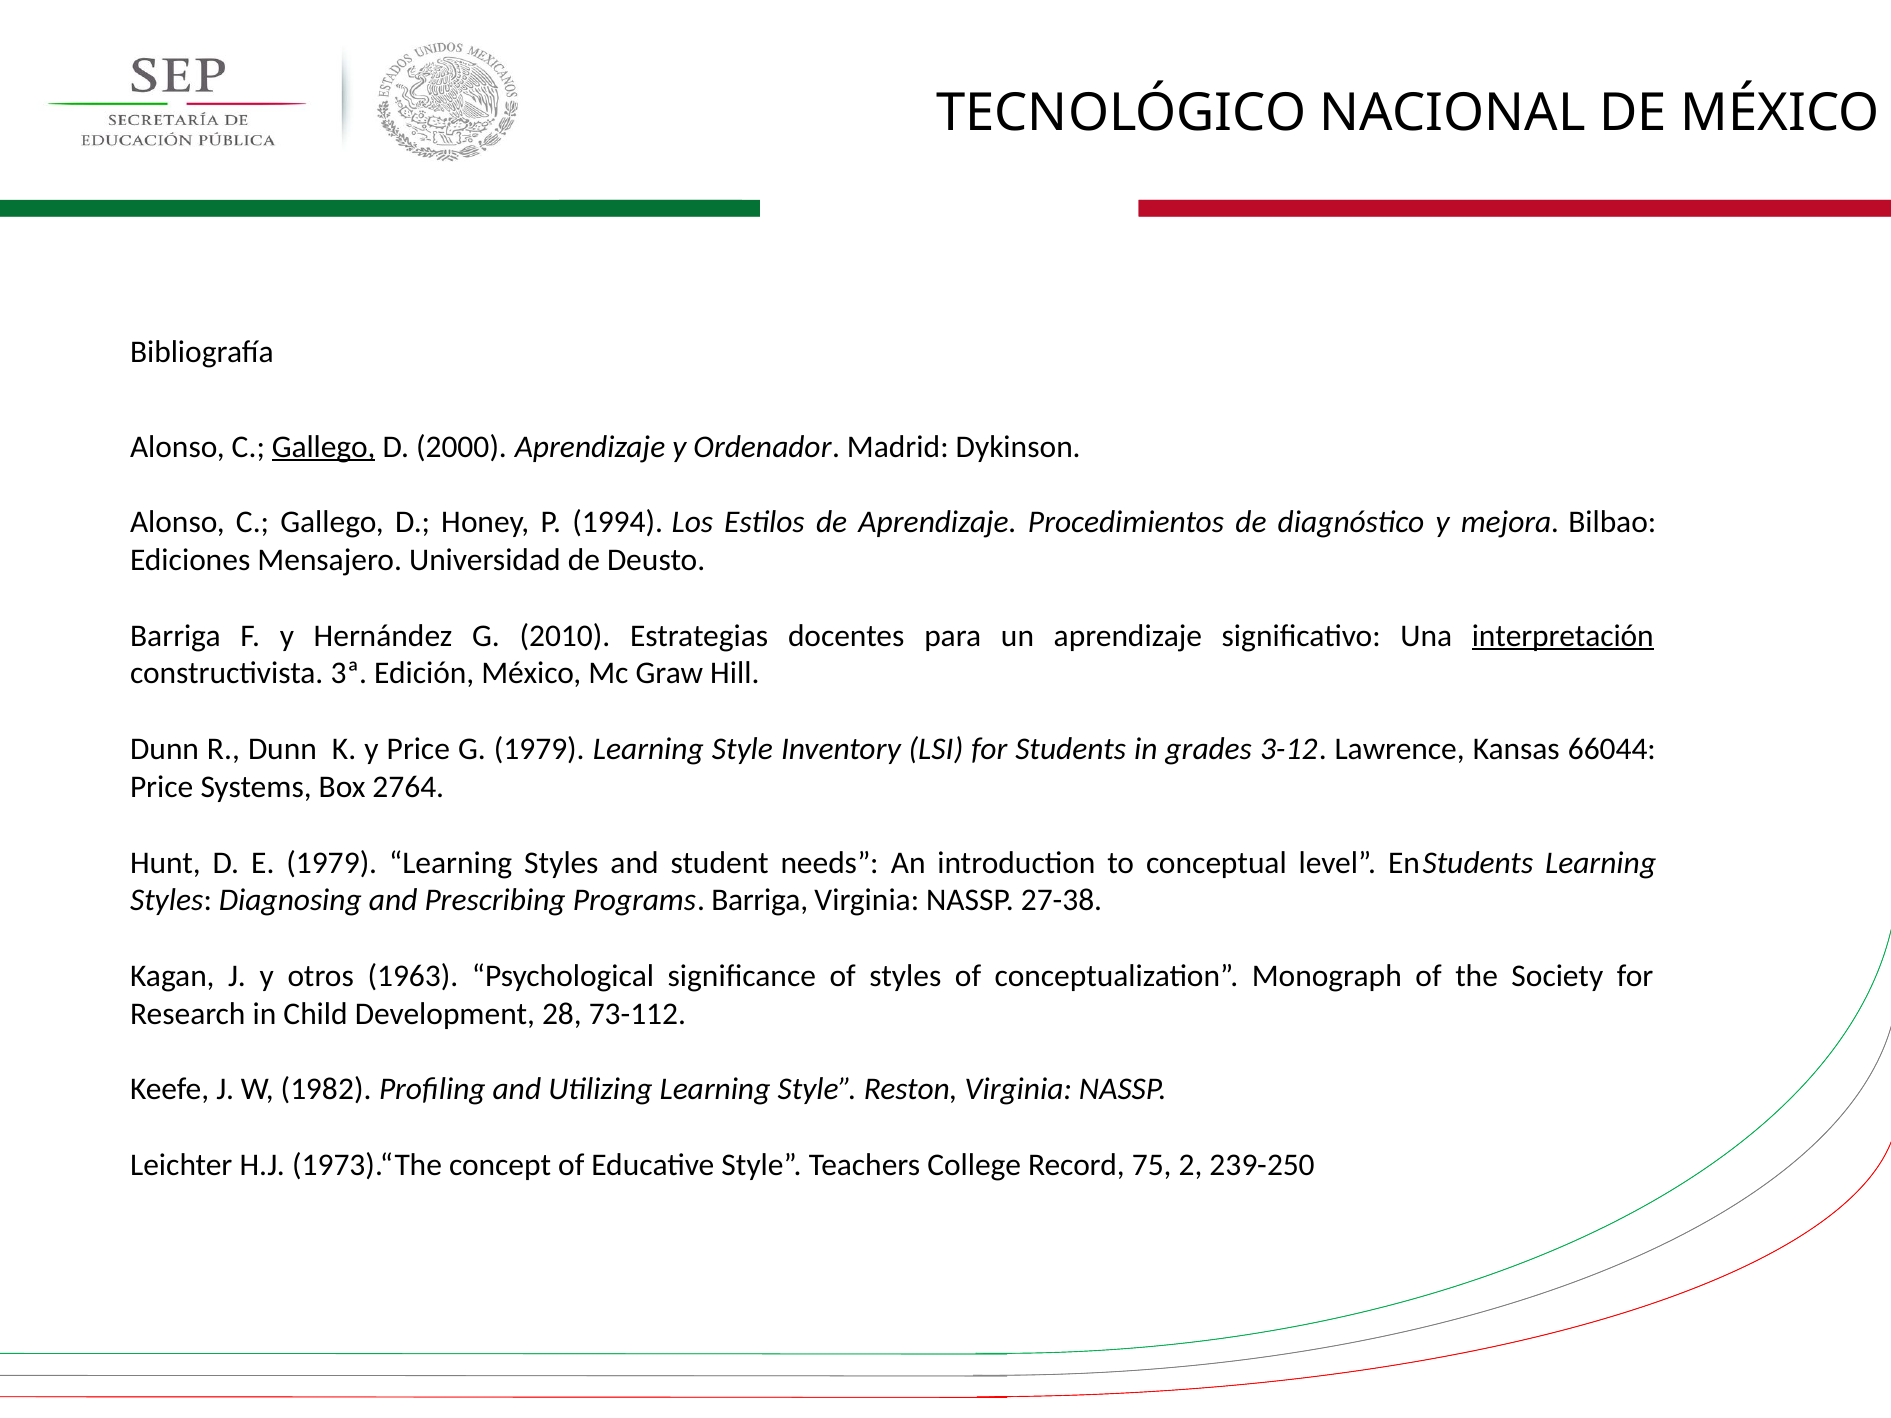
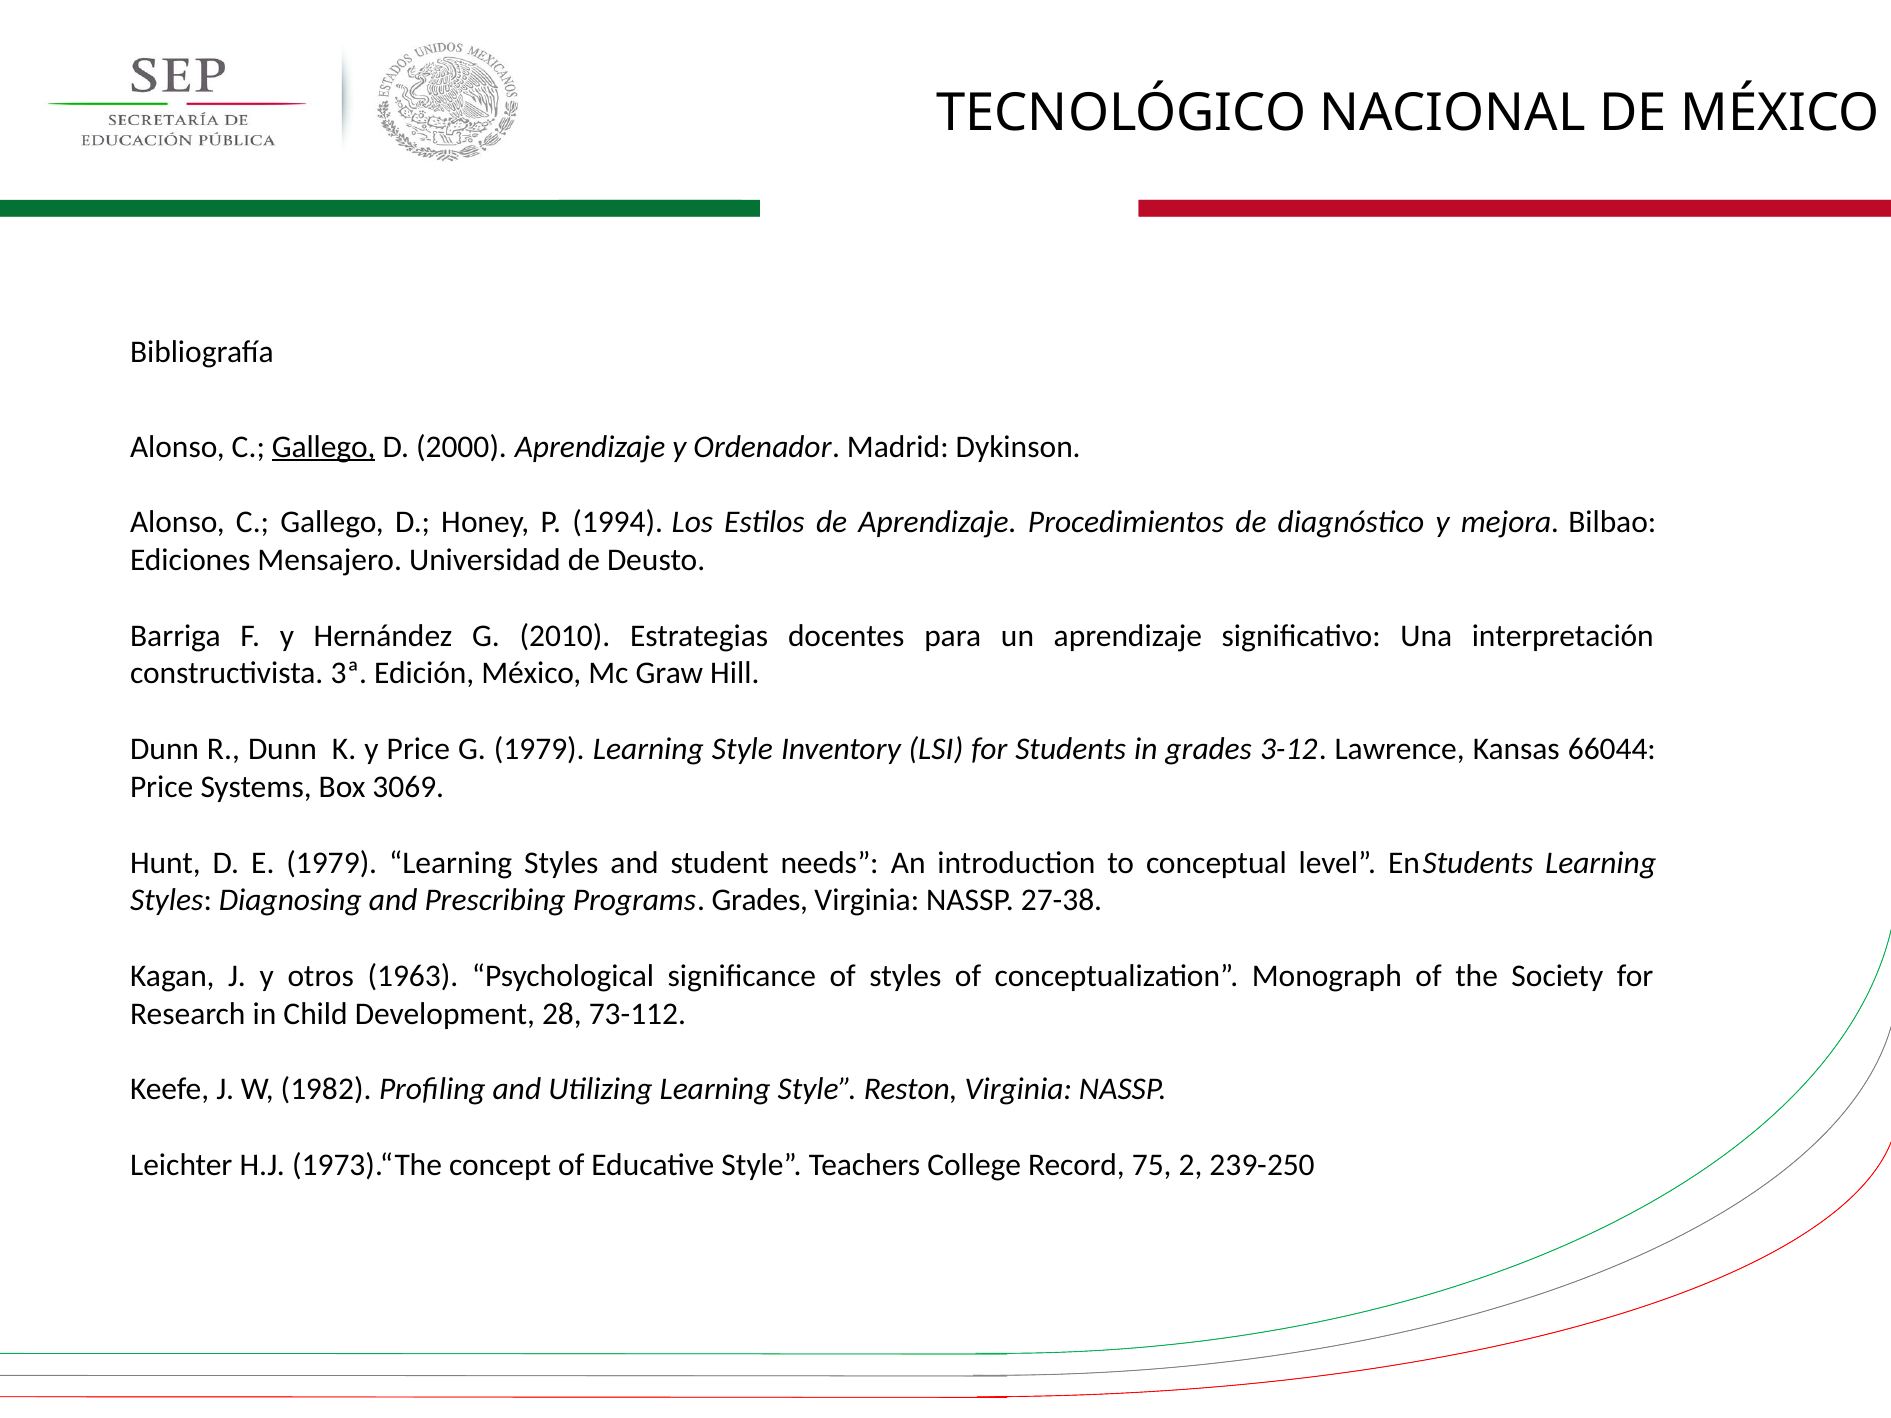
interpretación underline: present -> none (1563, 636)
2764: 2764 -> 3069 (408, 787)
Programs Barriga: Barriga -> Grades (760, 901)
